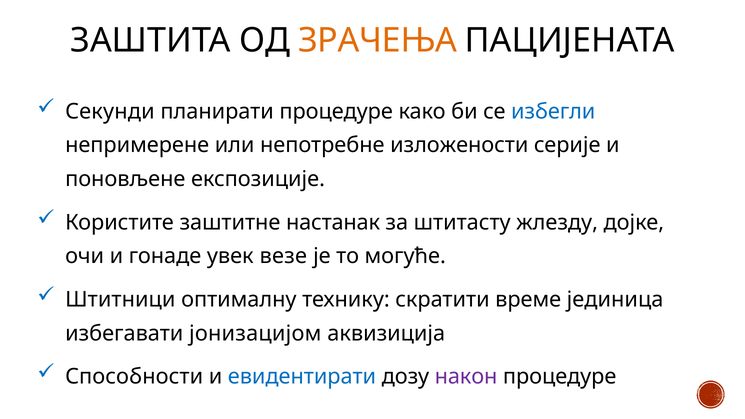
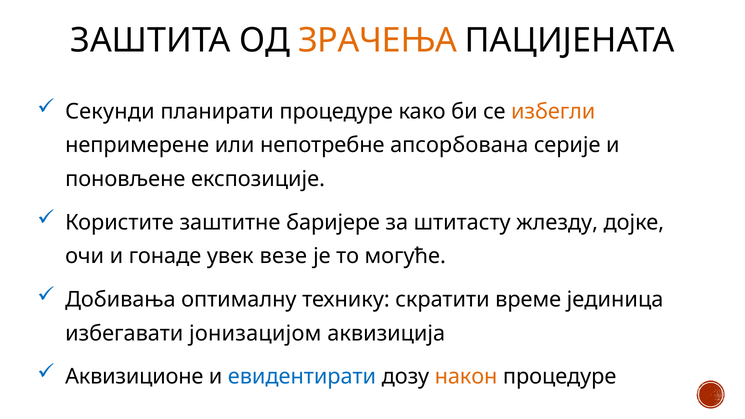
избегли colour: blue -> orange (553, 111)
изложености: изложености -> апсорбoвaнa (459, 145)
настанак: настанак -> баријере (333, 222)
Штитници: Штитници -> Добивања (120, 300)
Способности: Способности -> Аквизиционе (134, 377)
након colour: purple -> orange (466, 377)
